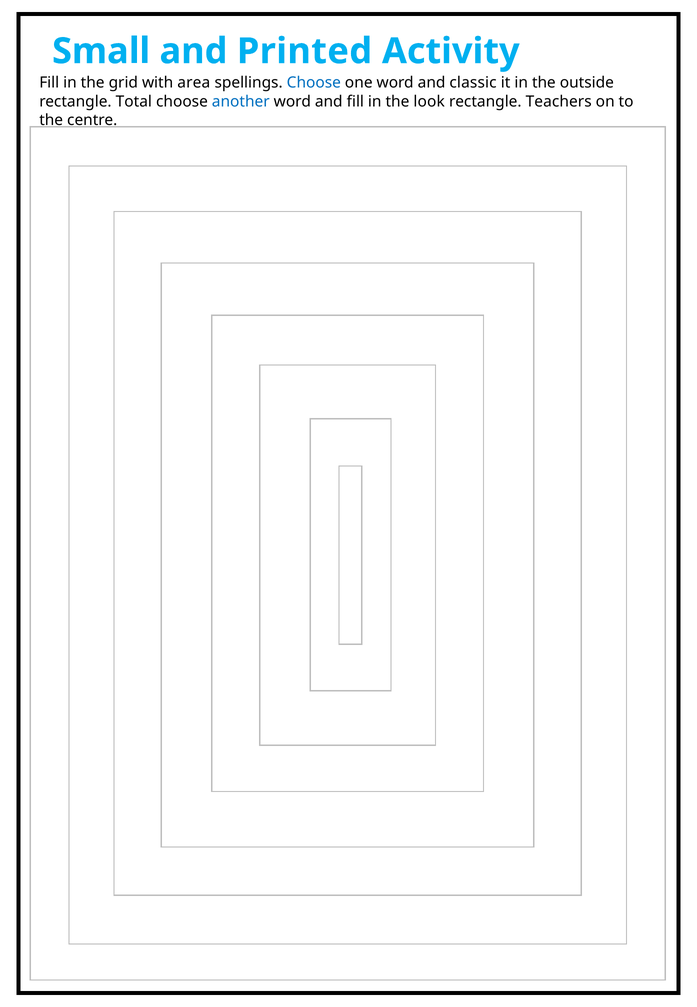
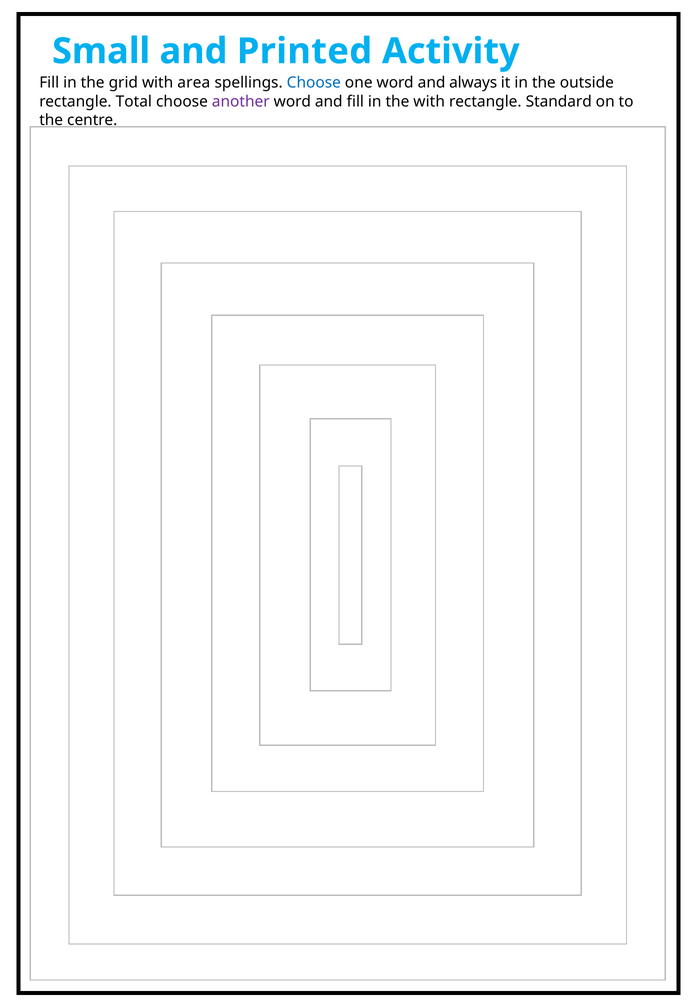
classic: classic -> always (473, 83)
another colour: blue -> purple (241, 101)
the look: look -> with (429, 101)
Teachers: Teachers -> Standard (559, 101)
